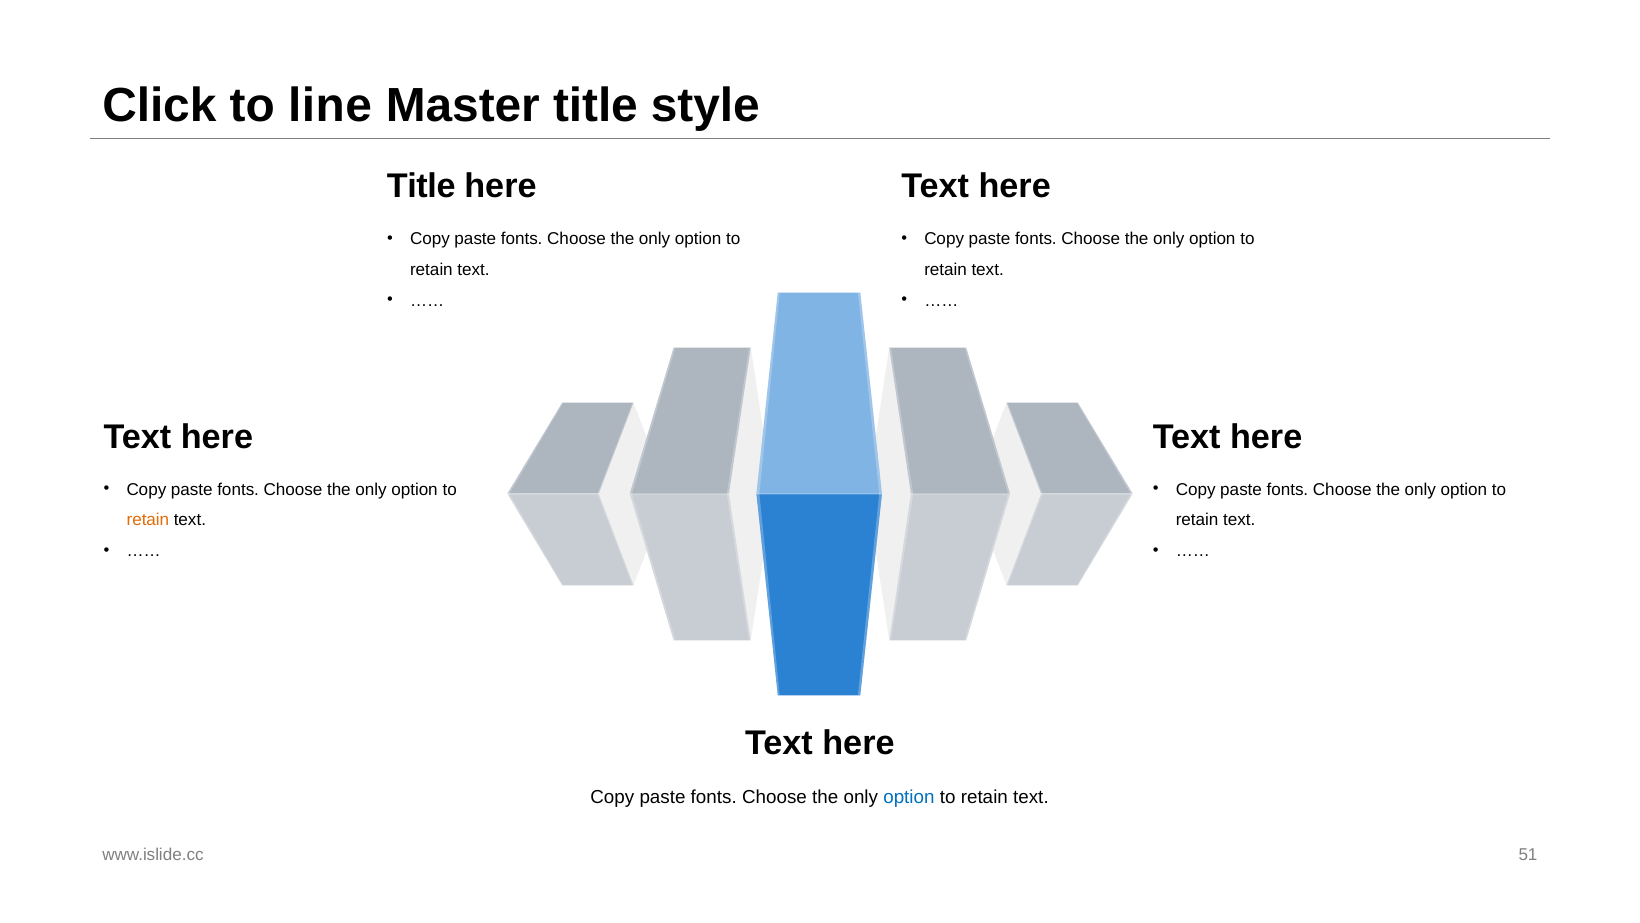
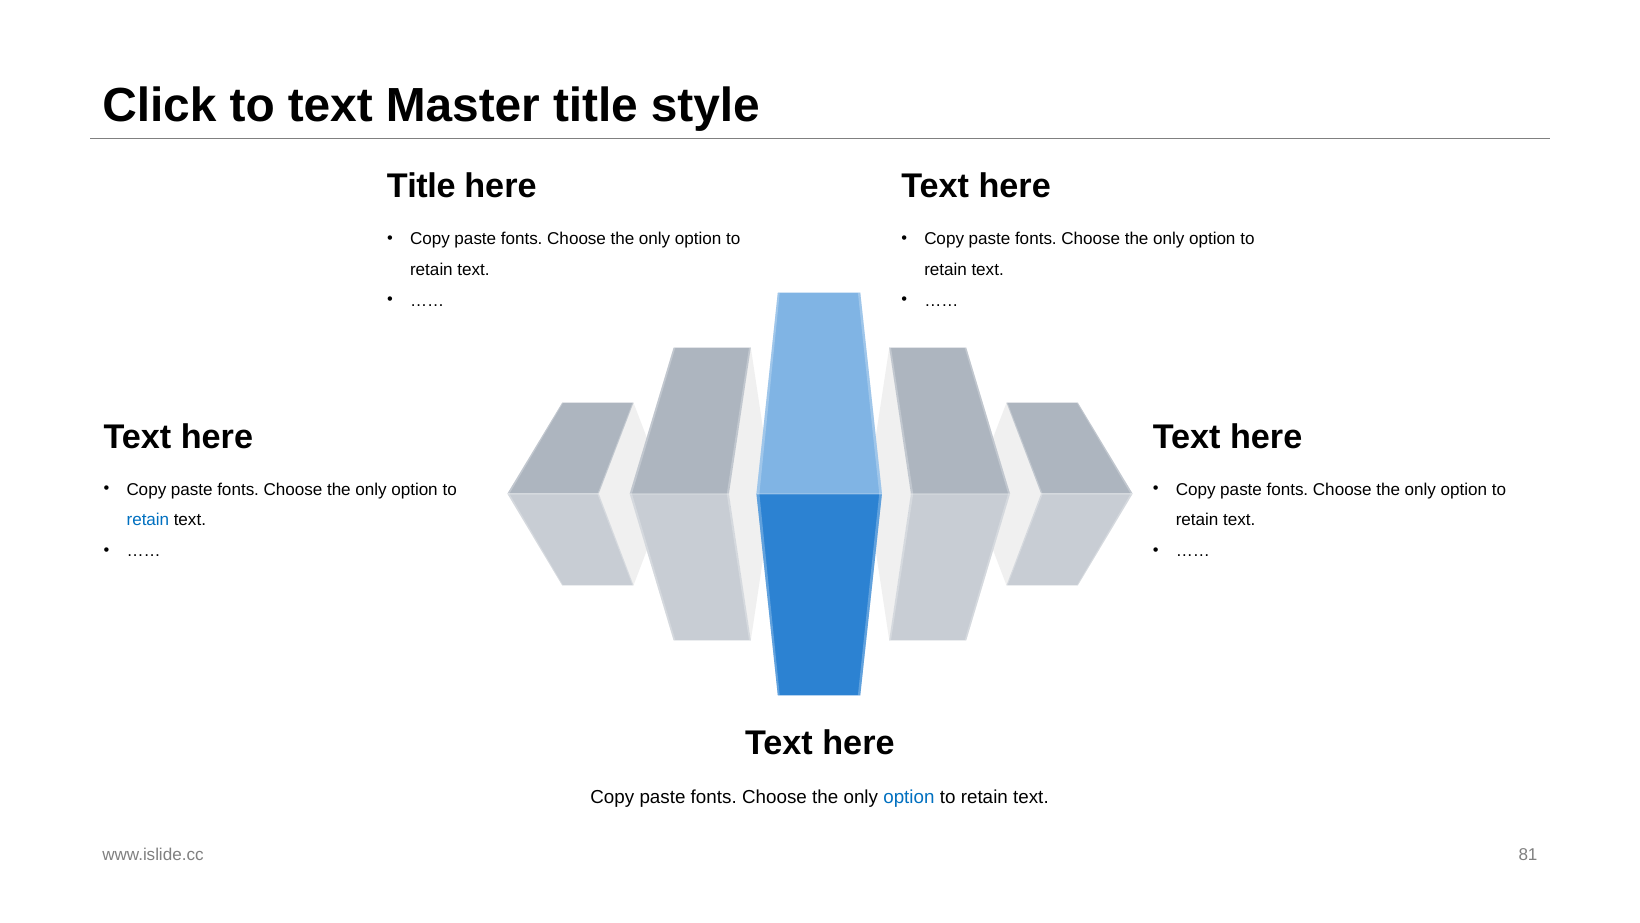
to line: line -> text (330, 106)
retain colour: orange -> blue (148, 520)
51: 51 -> 81 (1528, 855)
